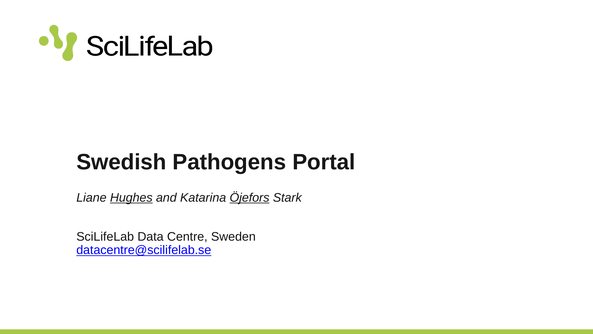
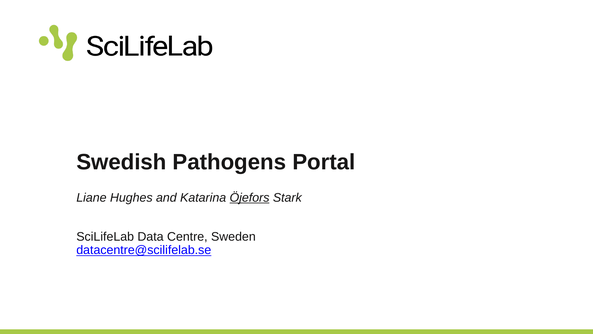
Hughes underline: present -> none (131, 197)
